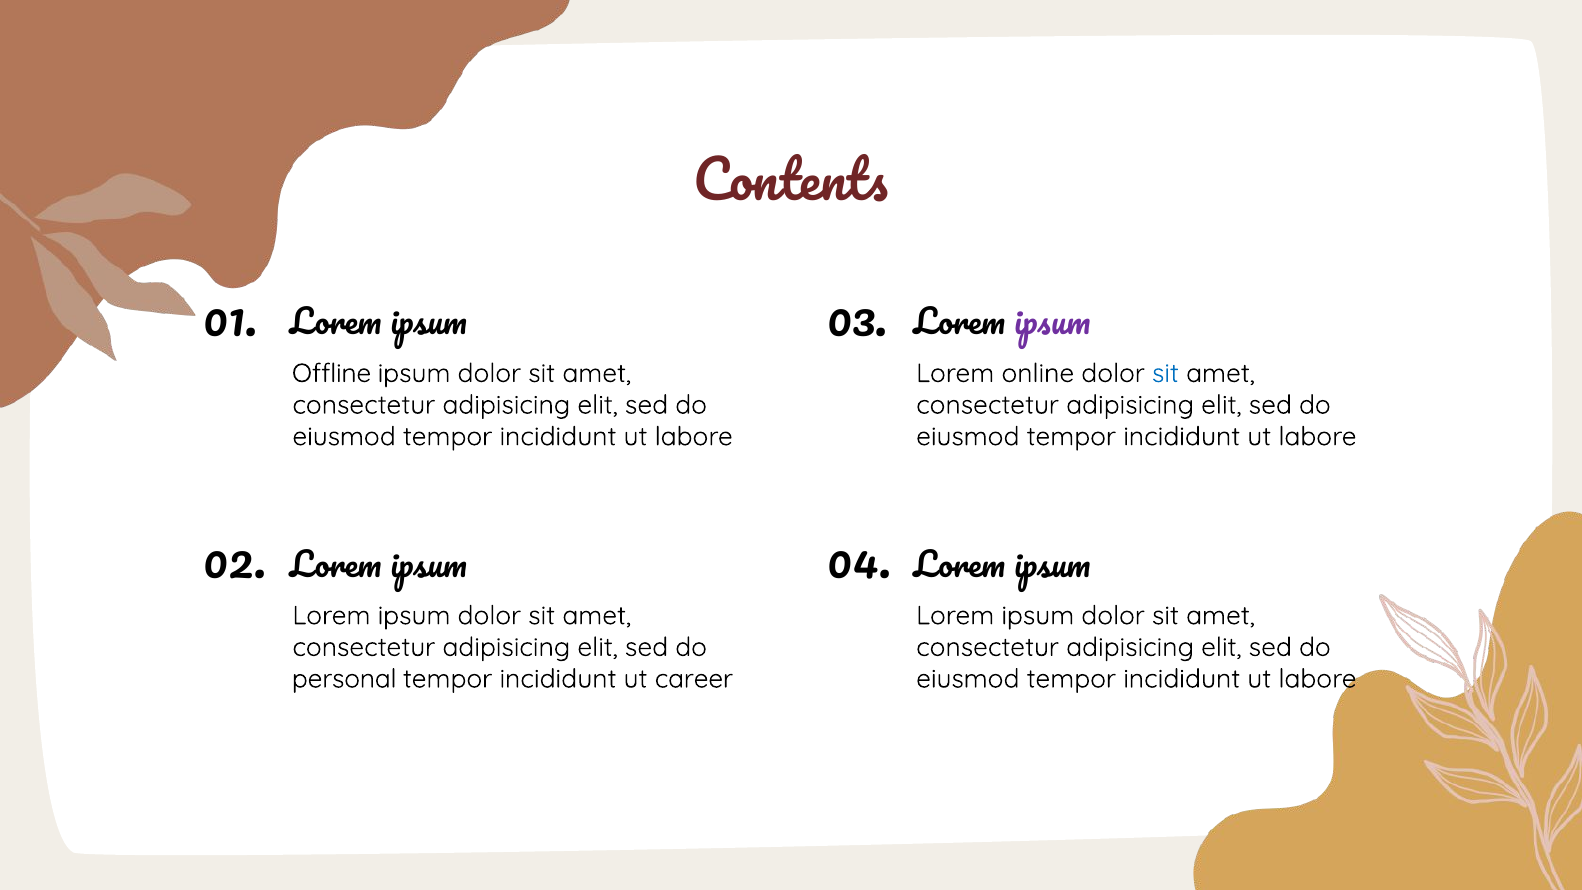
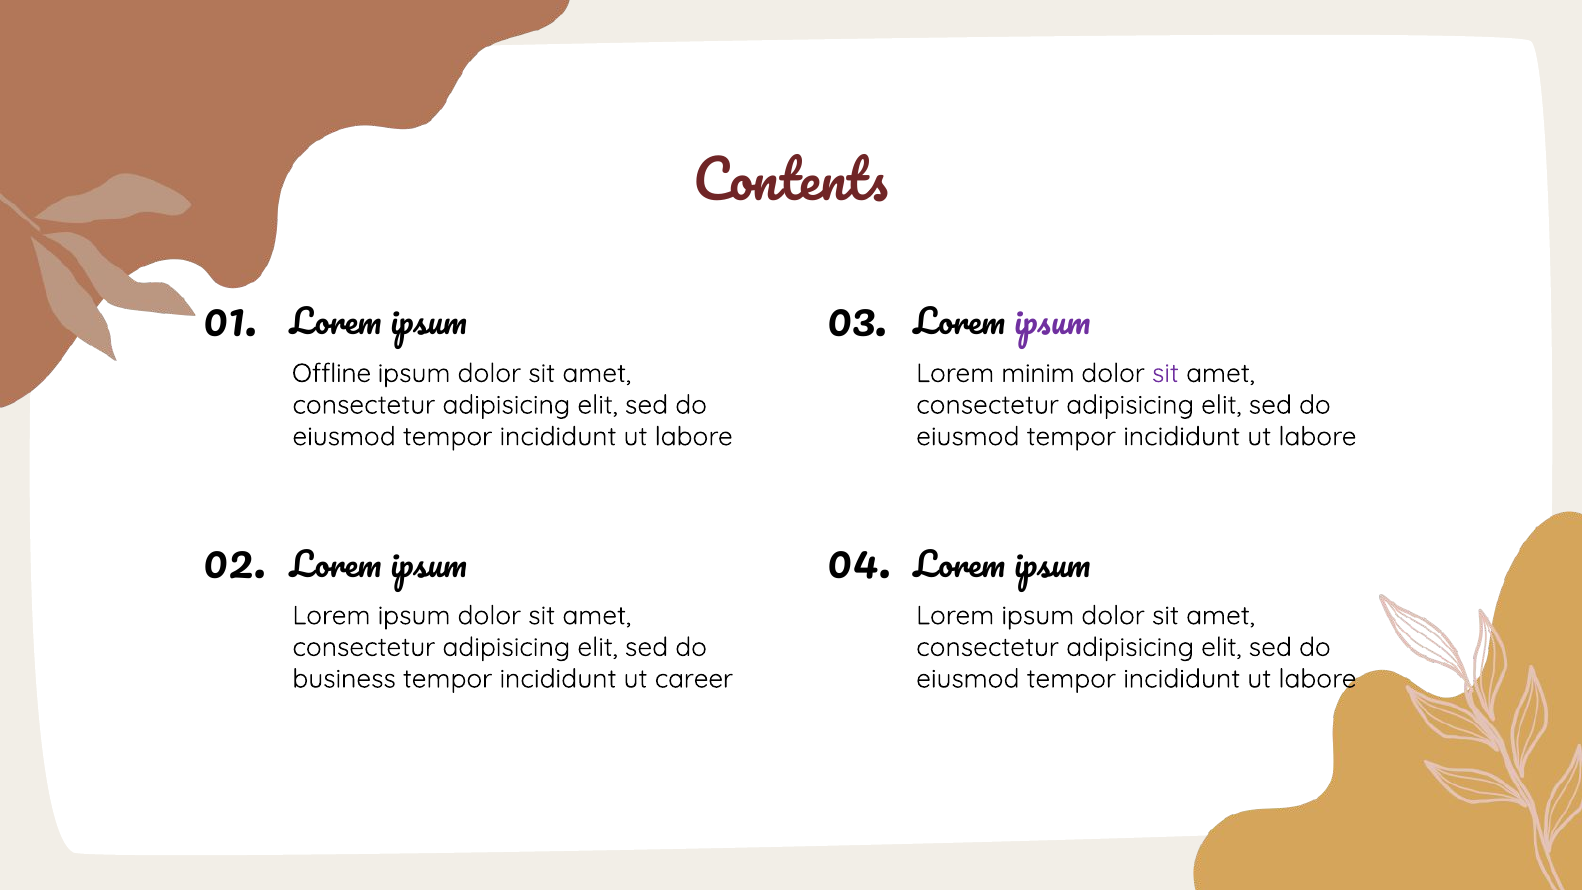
online: online -> minim (1038, 373)
sit colour: blue -> purple (1165, 373)
personal: personal -> business (344, 679)
